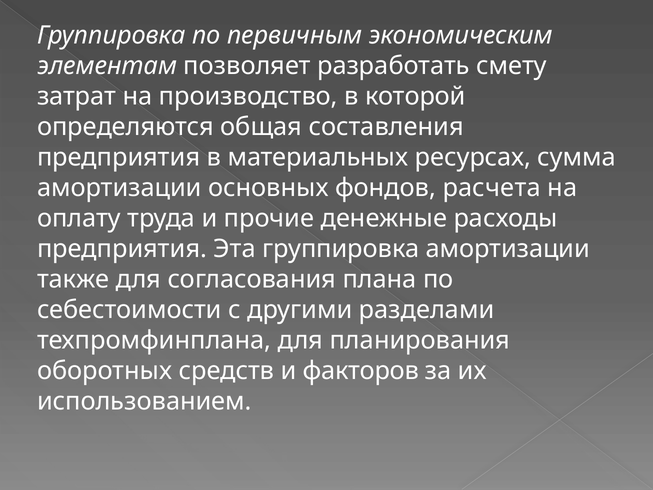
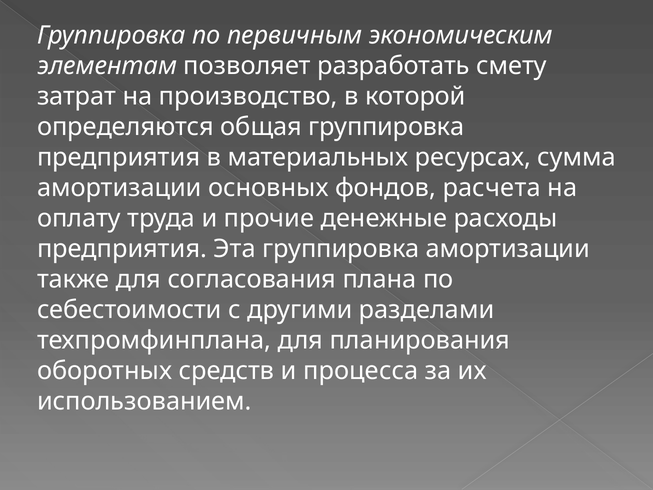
общая составления: составления -> группировка (386, 127)
факторов: факторов -> процесса (361, 371)
